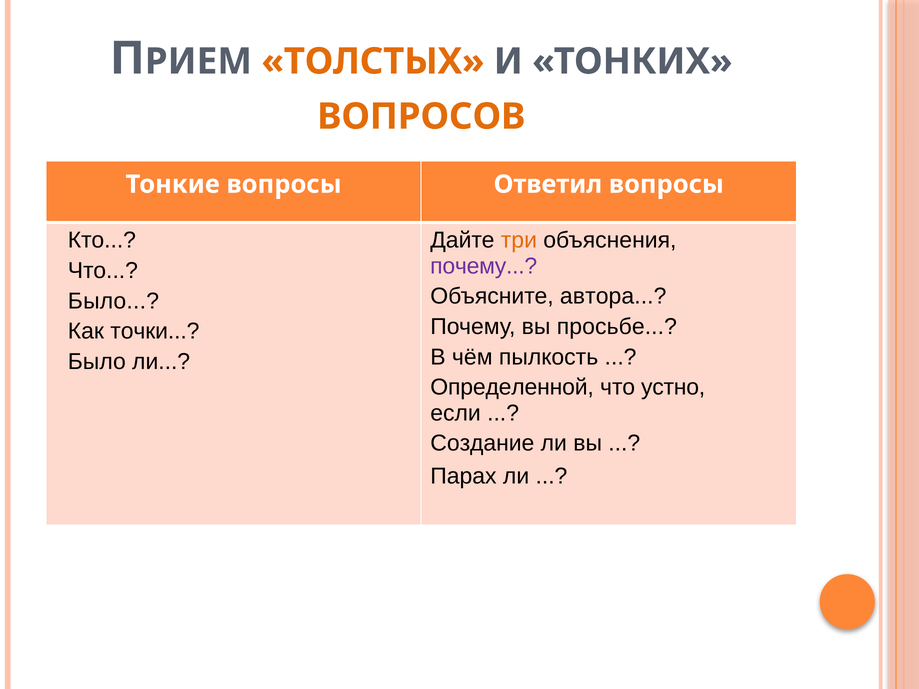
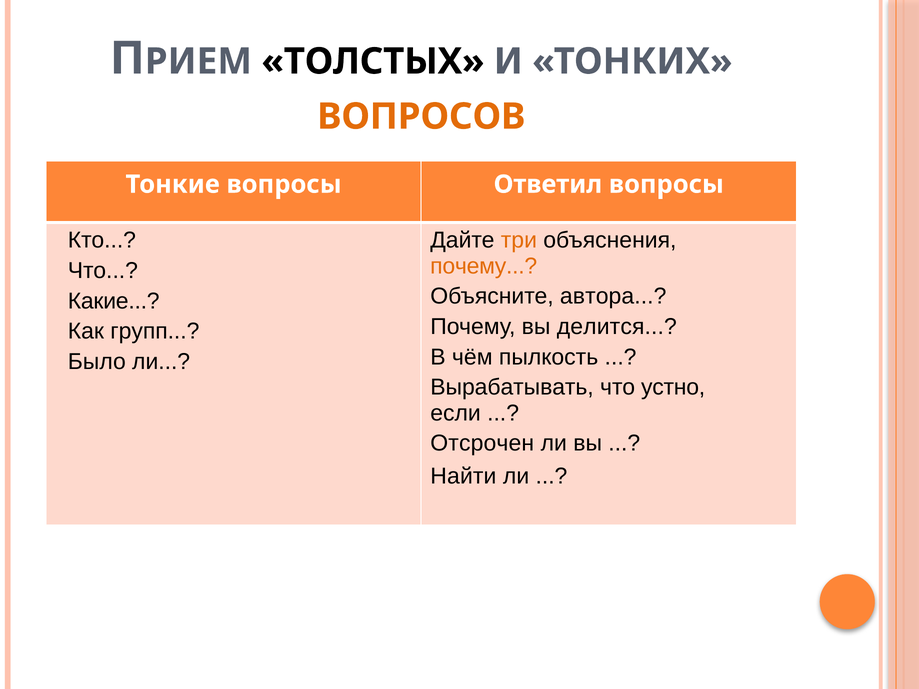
ТОЛСТЫХ colour: orange -> black (373, 61)
почему colour: purple -> orange (484, 266)
Было: Было -> Какие (114, 301)
просьбе: просьбе -> делится (617, 327)
точки: точки -> групп (155, 331)
Определенной: Определенной -> Вырабатывать (512, 387)
Создание: Создание -> Отсрочен (482, 443)
Парах: Парах -> Найти (463, 477)
